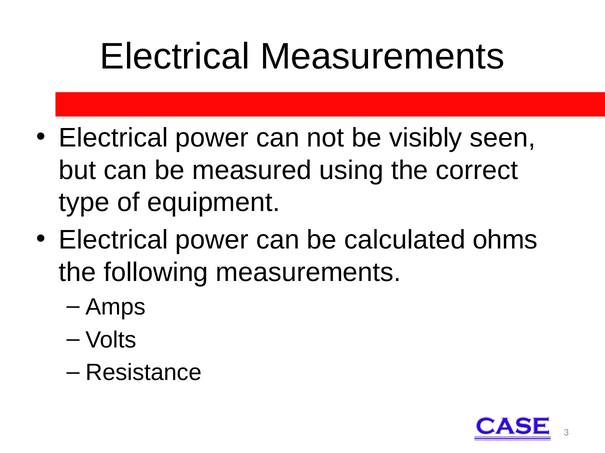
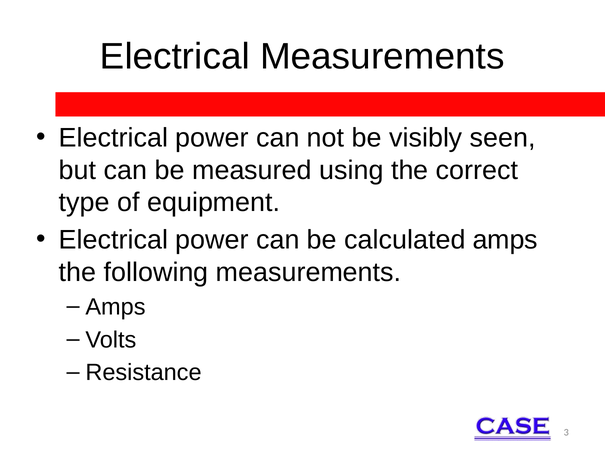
calculated ohms: ohms -> amps (505, 240)
